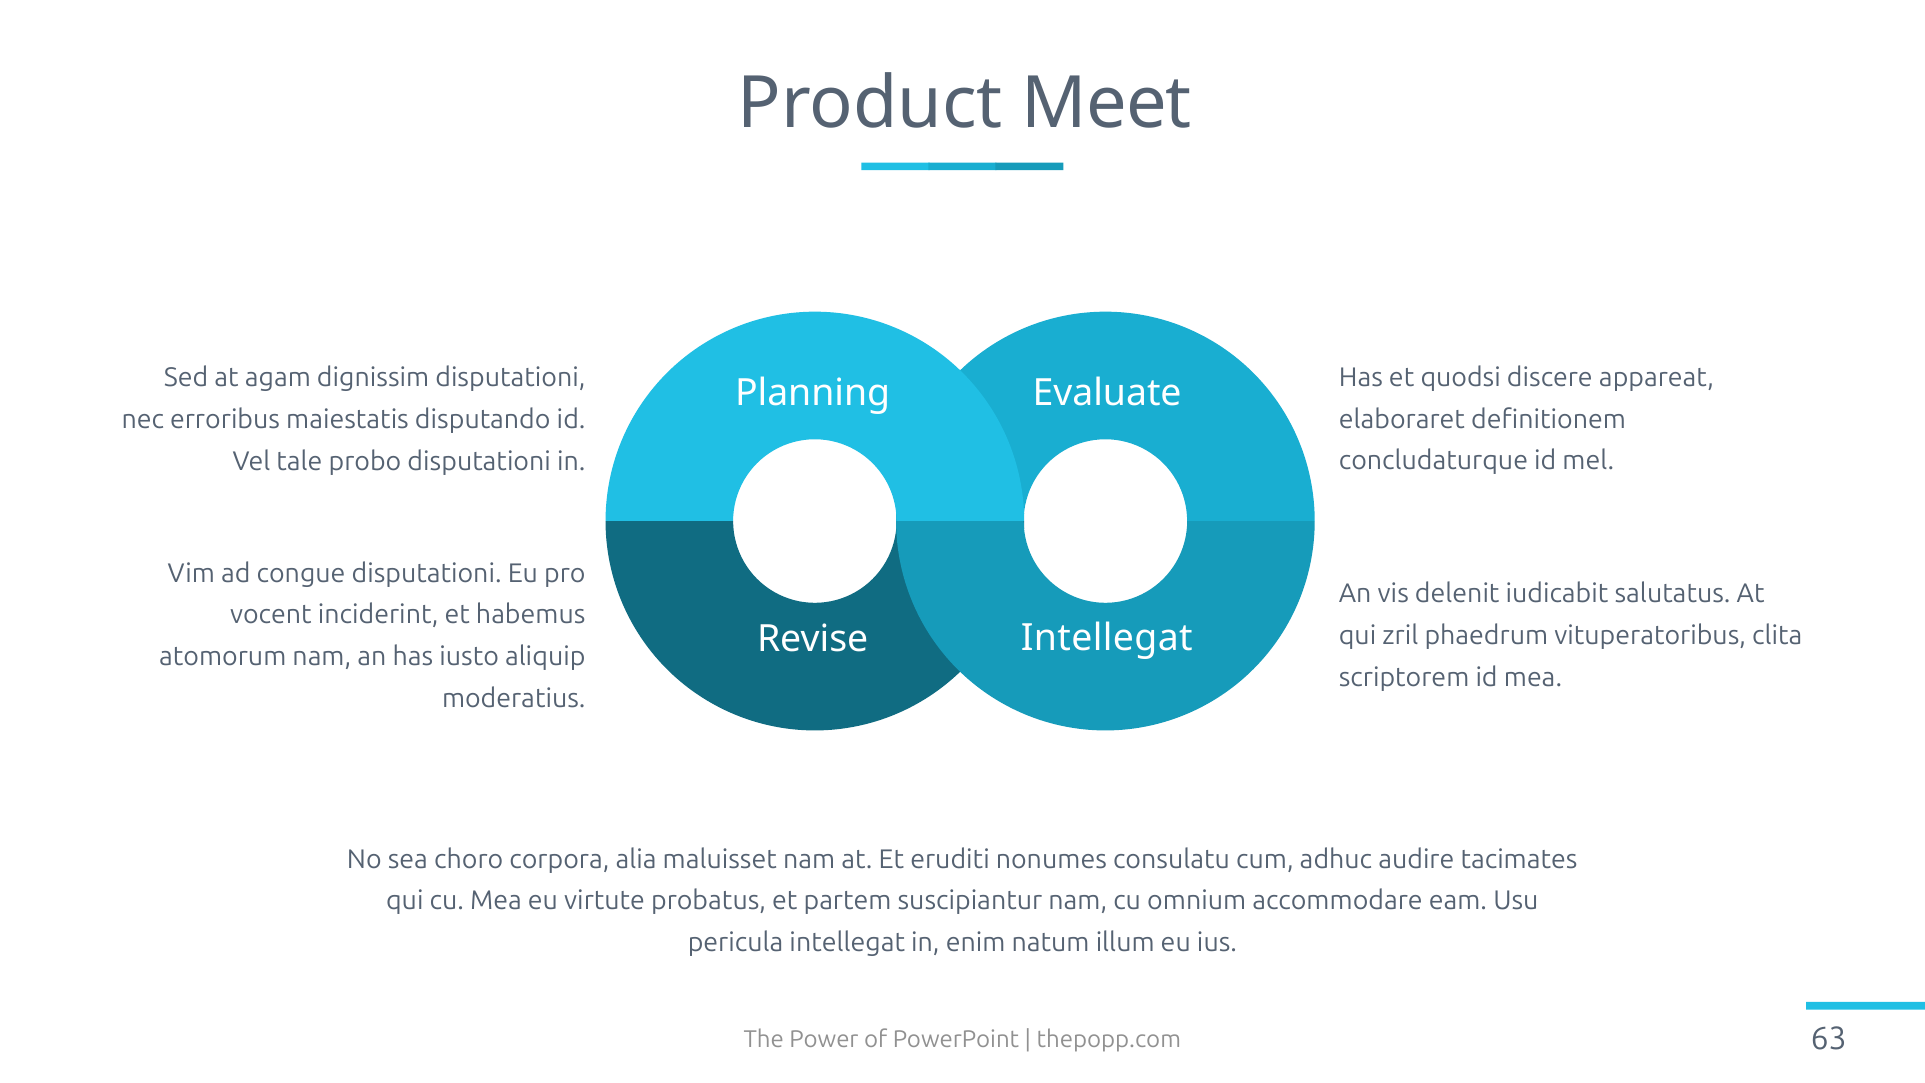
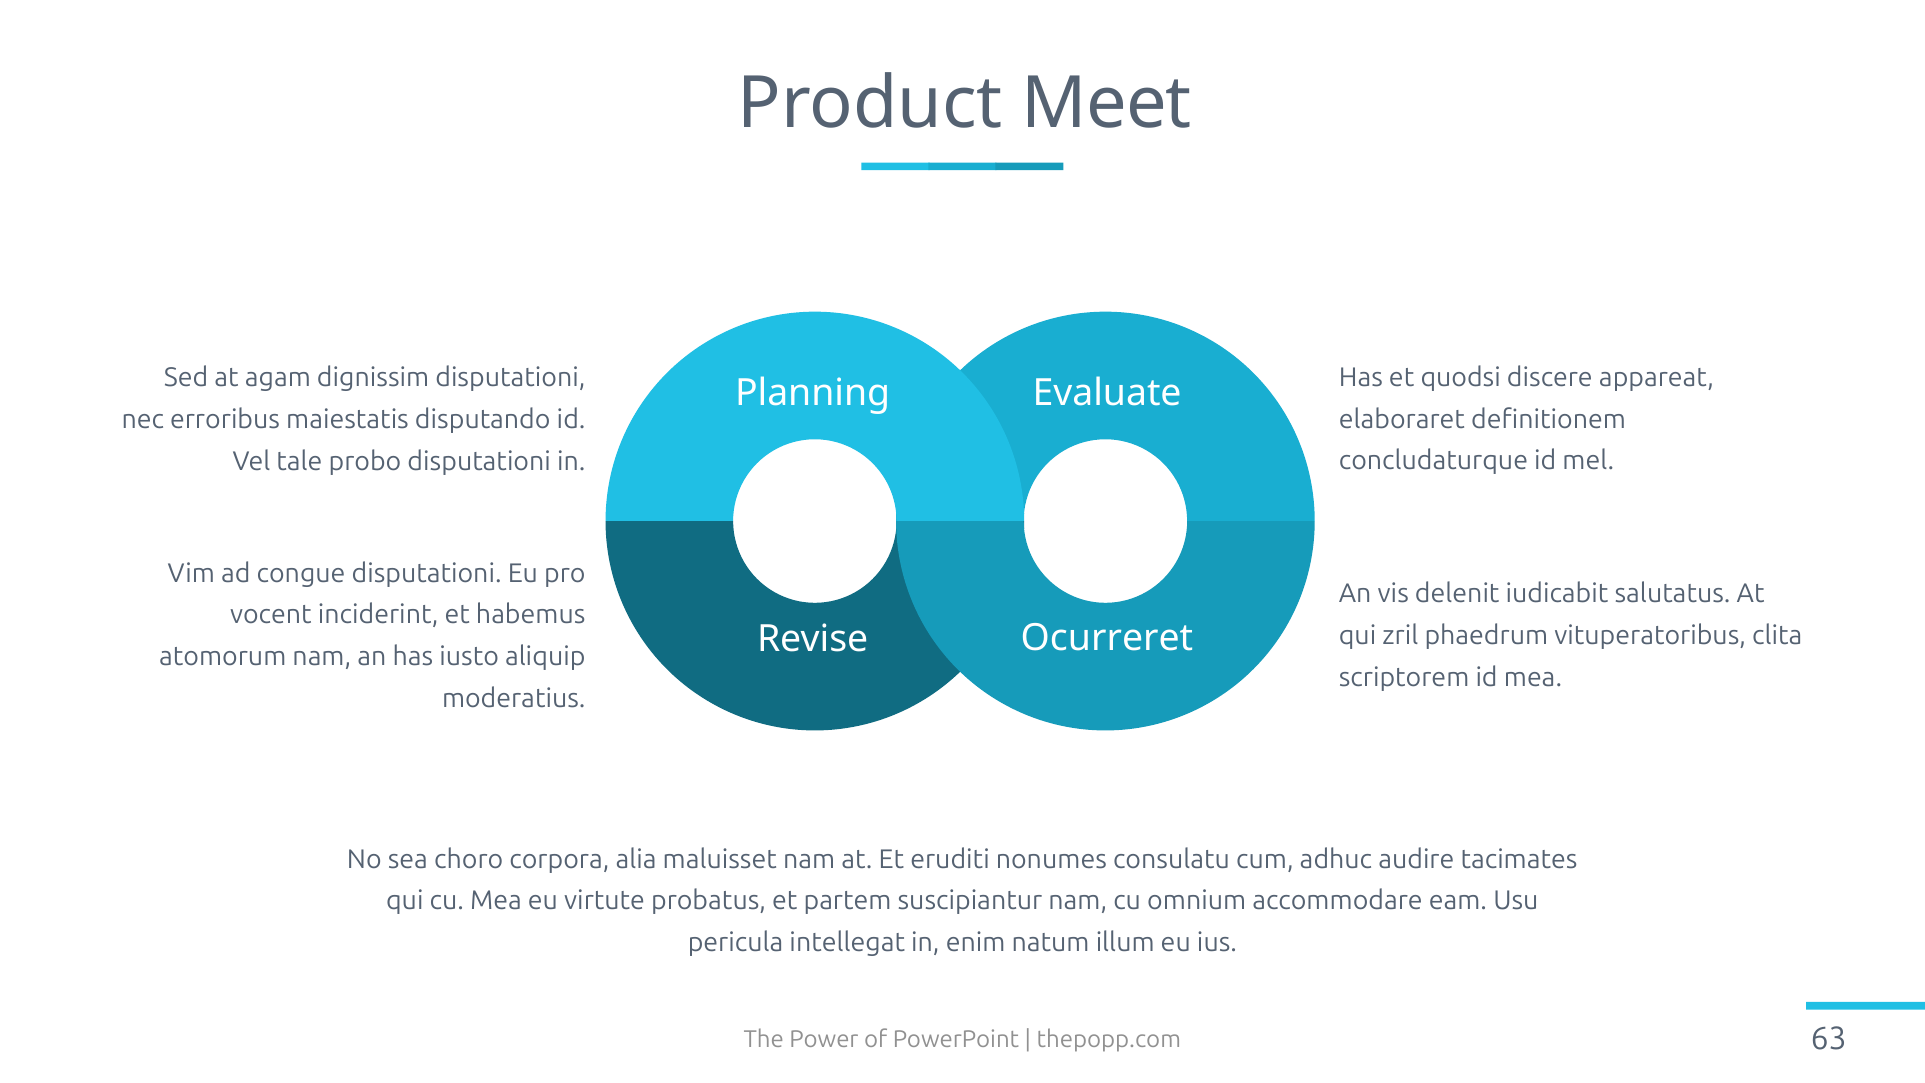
Intellegat: Intellegat -> Ocurreret (1107, 638)
